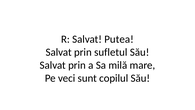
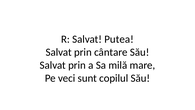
sufletul: sufletul -> cântare (111, 52)
